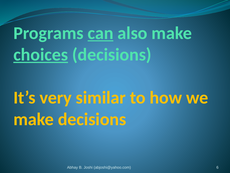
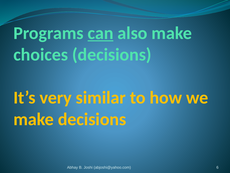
choices underline: present -> none (41, 55)
